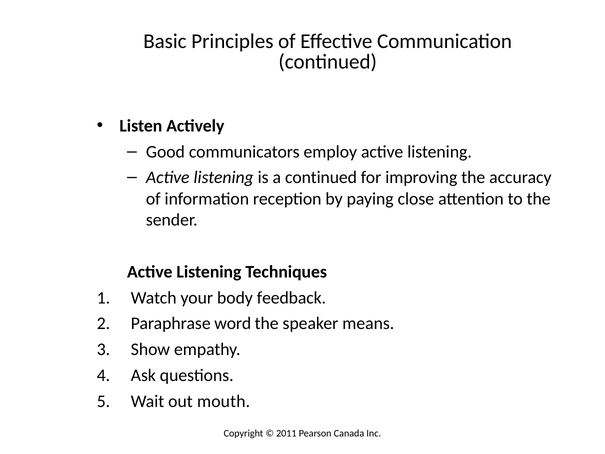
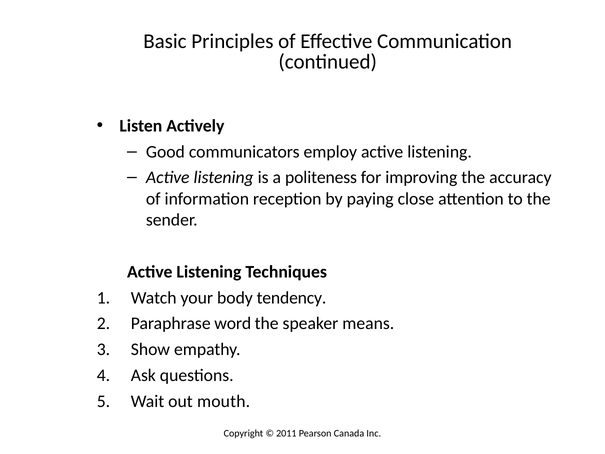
a continued: continued -> politeness (321, 178)
feedback: feedback -> tendency (292, 298)
